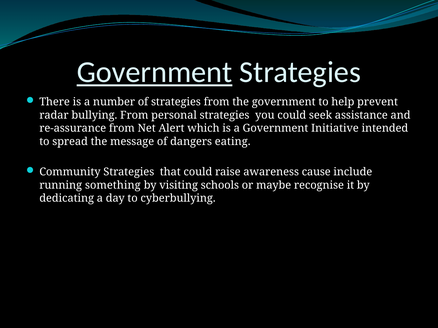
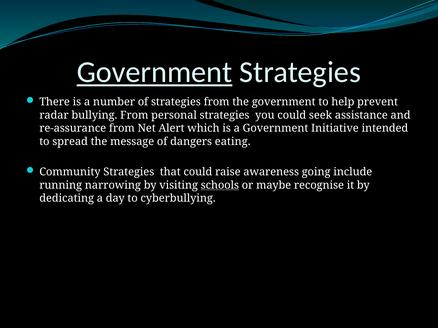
cause: cause -> going (316, 172)
something: something -> narrowing (113, 185)
schools underline: none -> present (220, 185)
